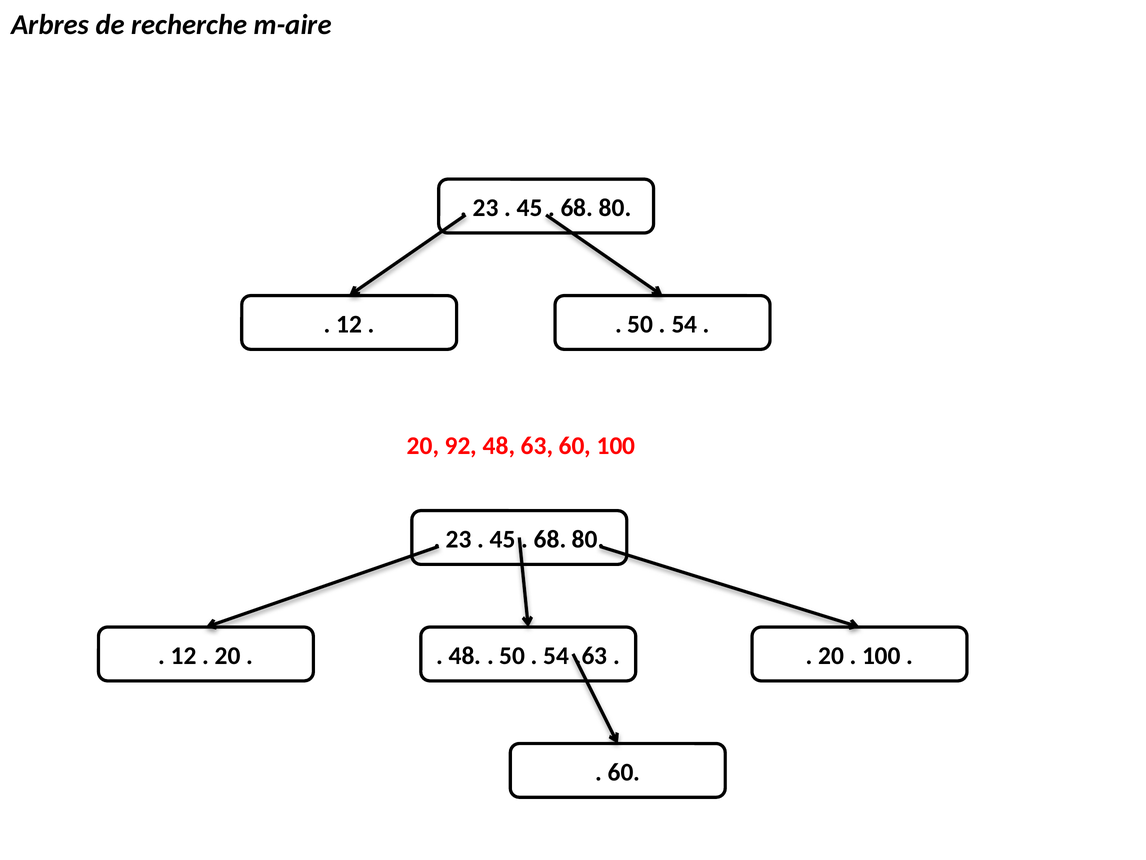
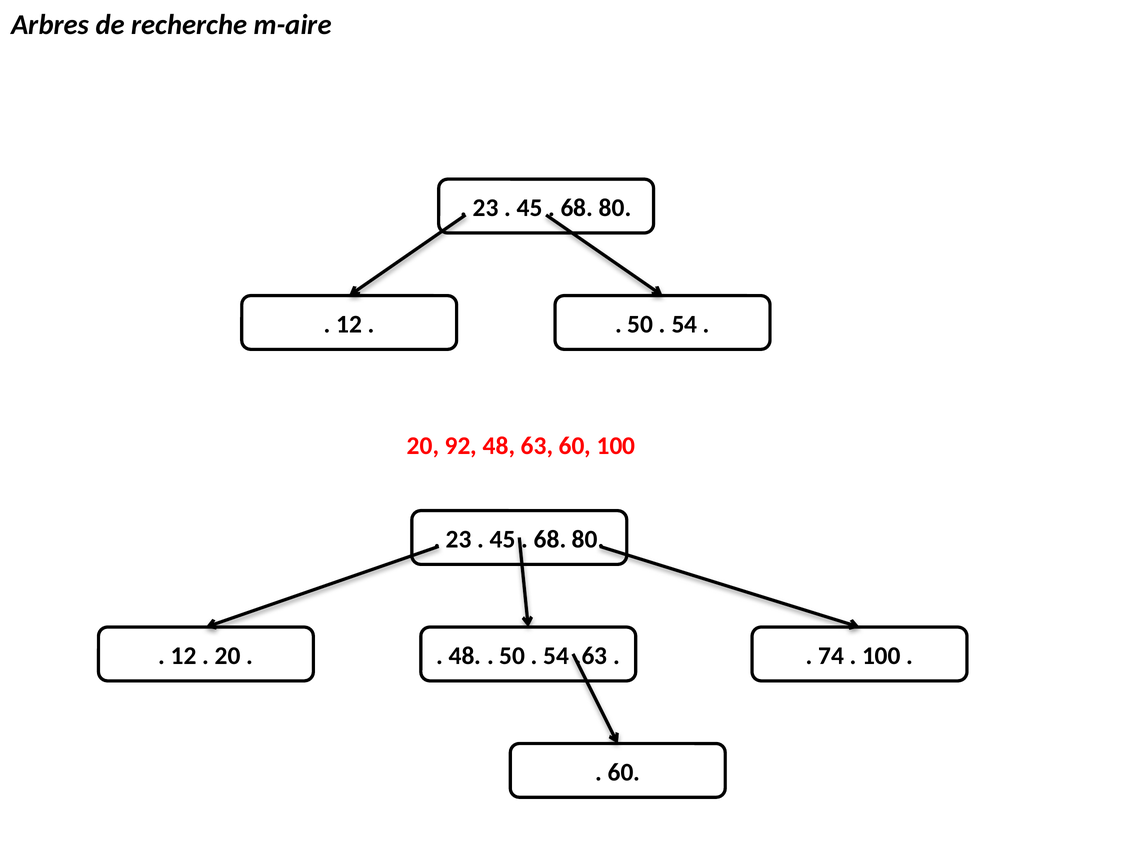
20: 20 -> 74 (831, 655)
